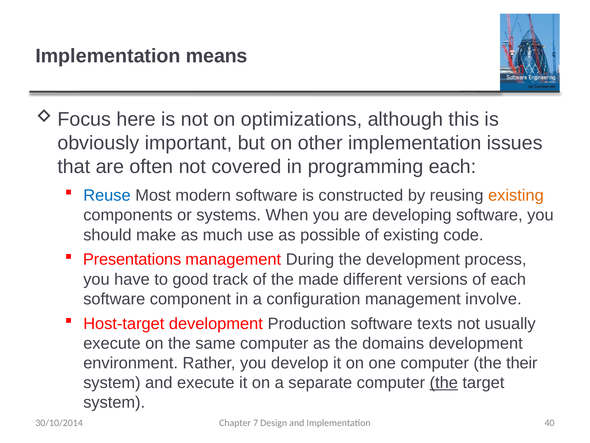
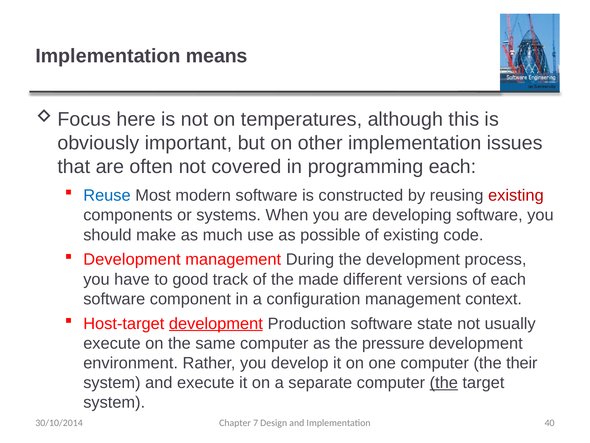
optimizations: optimizations -> temperatures (302, 119)
existing colour: orange -> red (516, 195)
Presentations: Presentations -> Development (132, 259)
involve: involve -> context (494, 299)
development underline: none -> present (216, 323)
texts: texts -> state (435, 323)
domains: domains -> pressure (393, 343)
